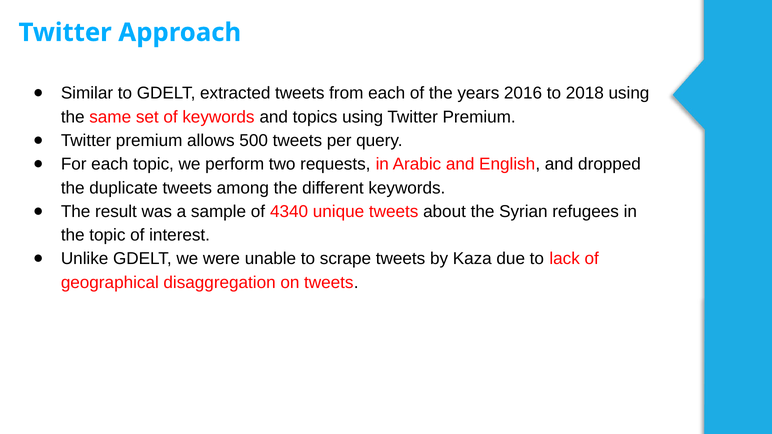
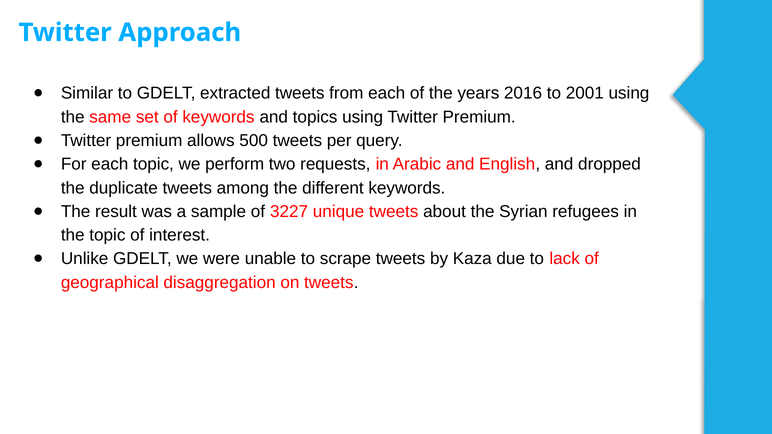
2018: 2018 -> 2001 (585, 93)
4340: 4340 -> 3227 (289, 212)
